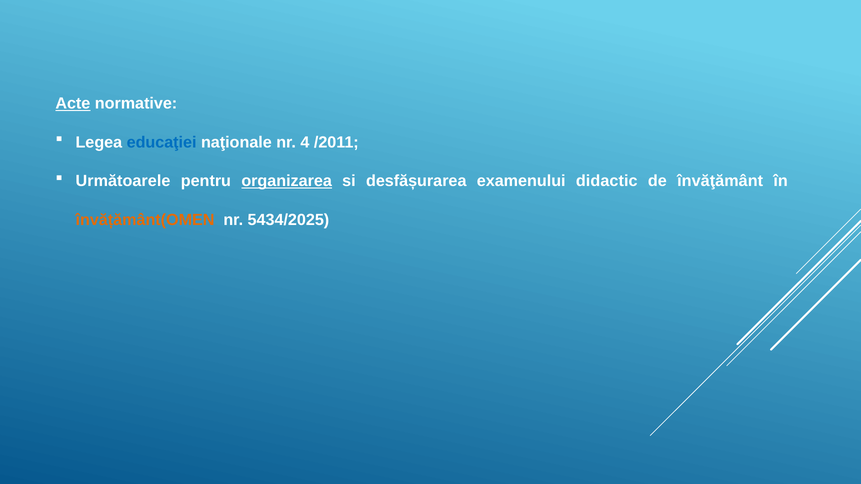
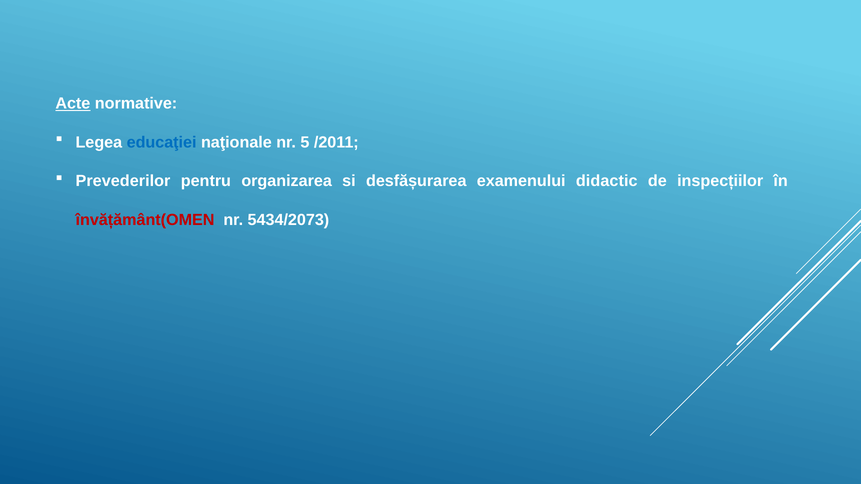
4: 4 -> 5 (305, 142)
Următoarele: Următoarele -> Prevederilor (123, 181)
organizarea underline: present -> none (287, 181)
învăţământ: învăţământ -> inspecțiilor (720, 181)
învățământ(OMEN colour: orange -> red (145, 220)
5434/2025: 5434/2025 -> 5434/2073 (288, 220)
